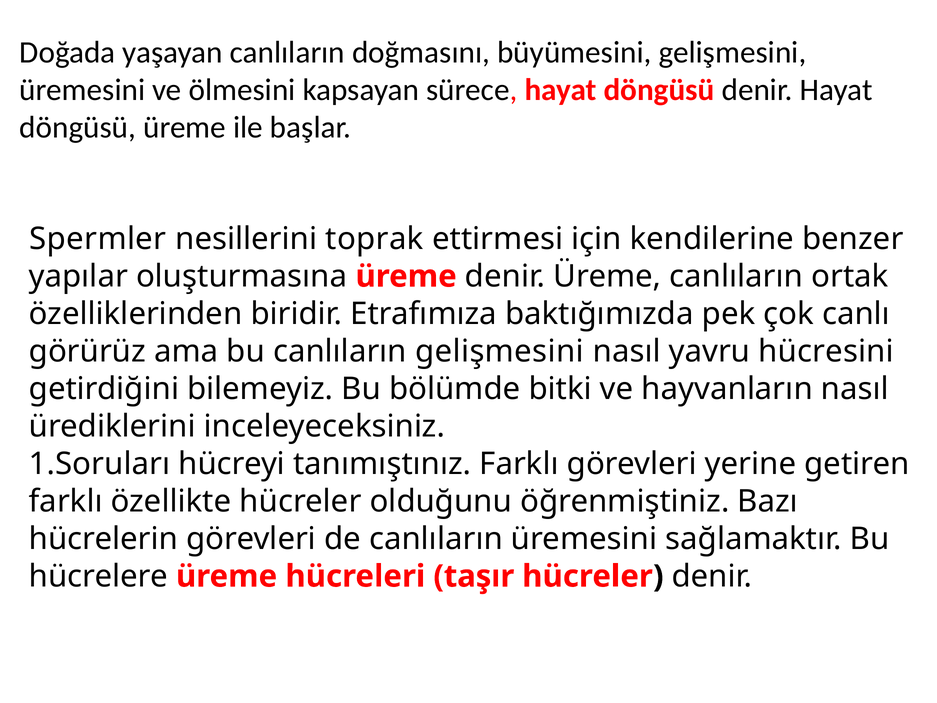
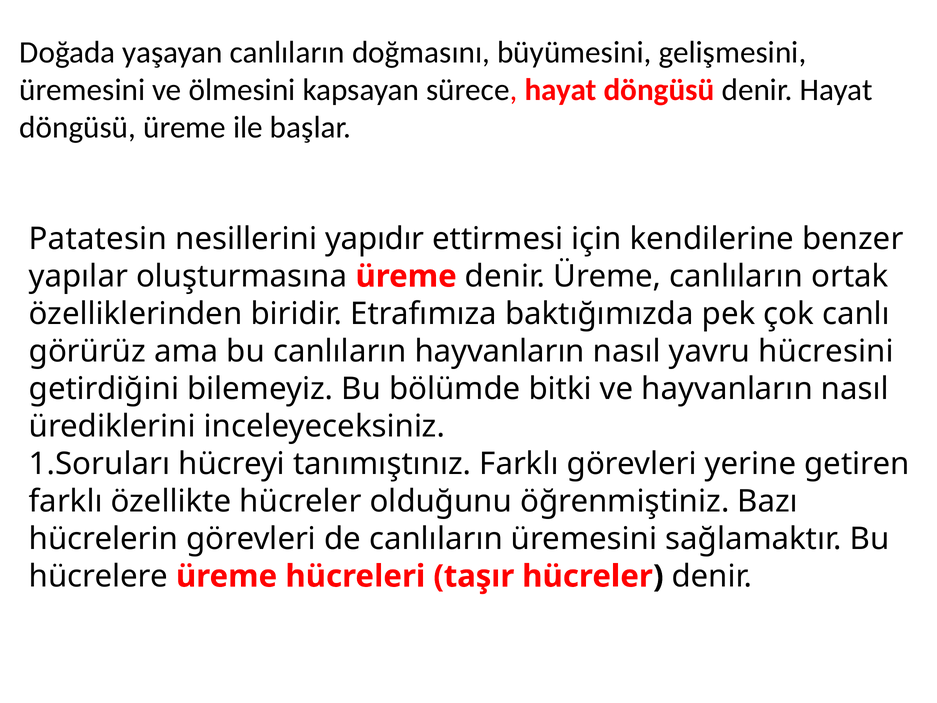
Spermler: Spermler -> Patatesin (98, 239)
toprak: toprak -> yapıdır (375, 239)
canlıların gelişmesini: gelişmesini -> hayvanların (500, 351)
